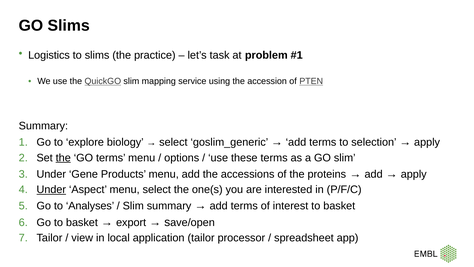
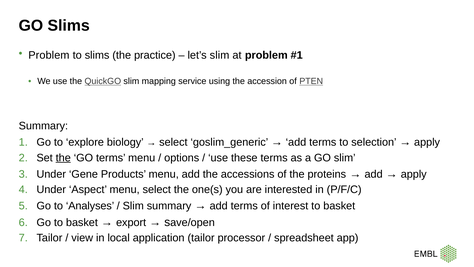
Logistics: Logistics -> Problem (49, 55)
let’s task: task -> slim (220, 55)
Under underline: present -> none (51, 189)
